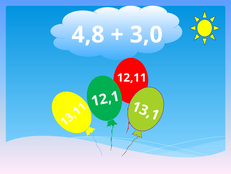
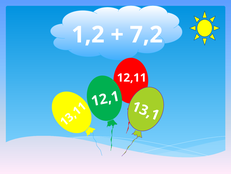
4,8: 4,8 -> 1,2 (88, 35)
3,0: 3,0 -> 7,2 (146, 35)
